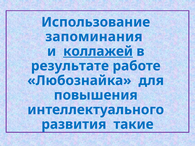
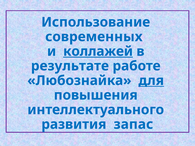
запоминания: запоминания -> современных (94, 37)
для underline: none -> present (151, 81)
такие: такие -> запас (133, 125)
